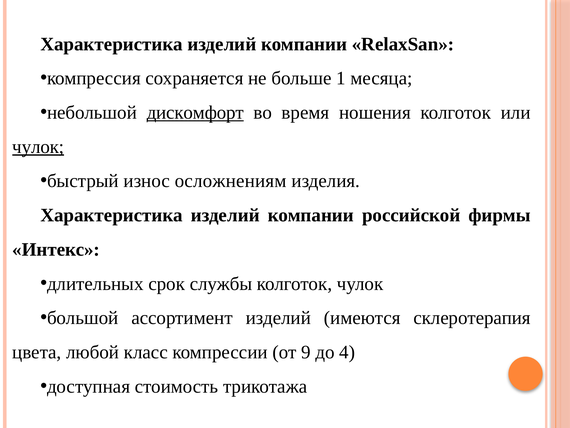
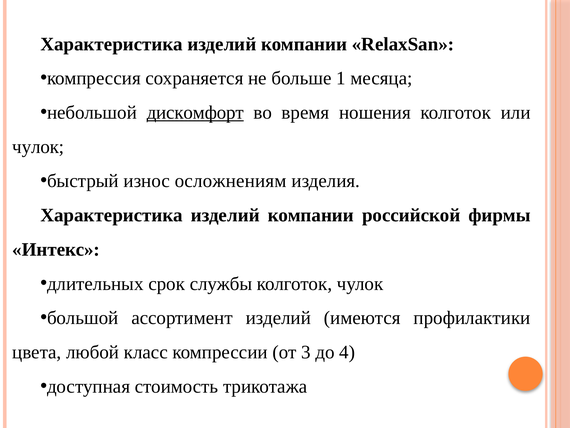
чулок underline: present -> none (38, 147)
склеротерапия: склеротерапия -> профилактики (472, 318)
9: 9 -> 3 (306, 352)
